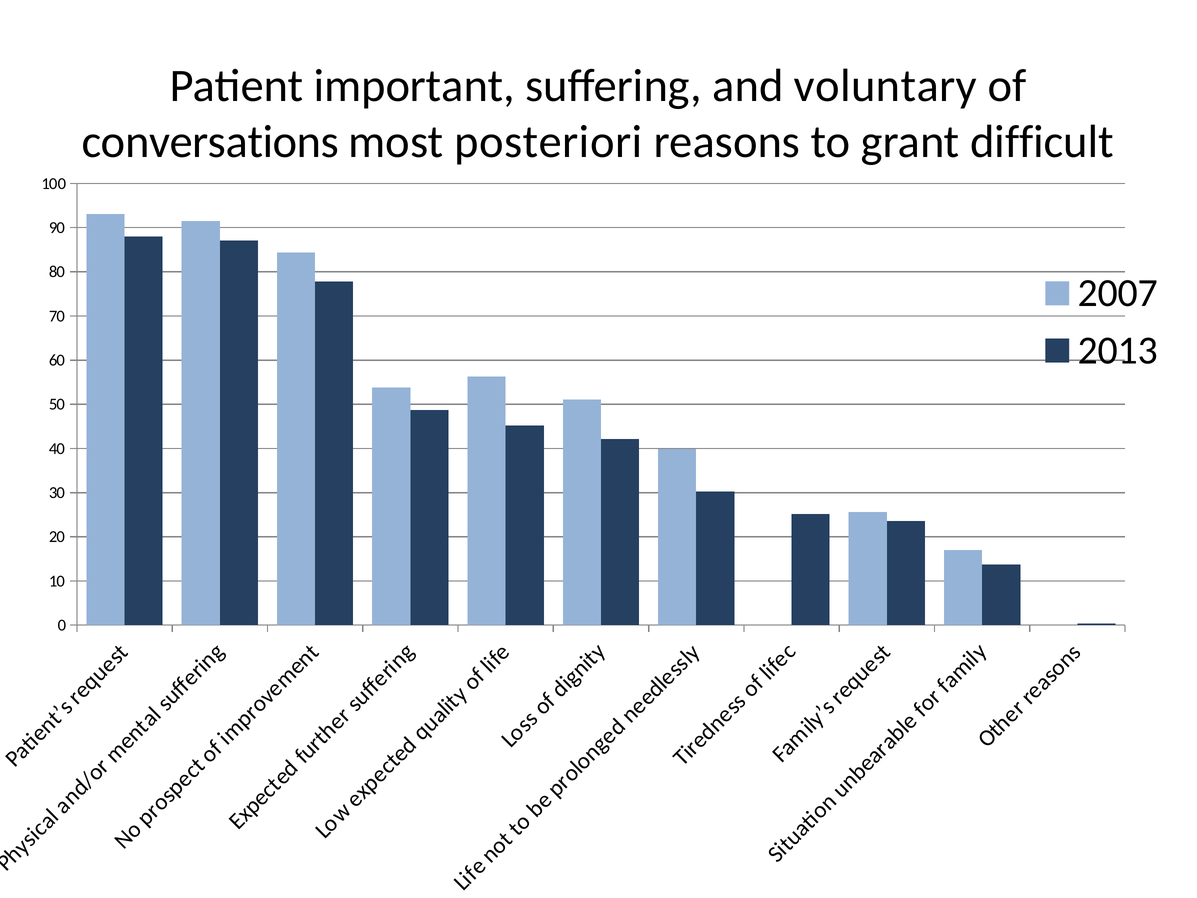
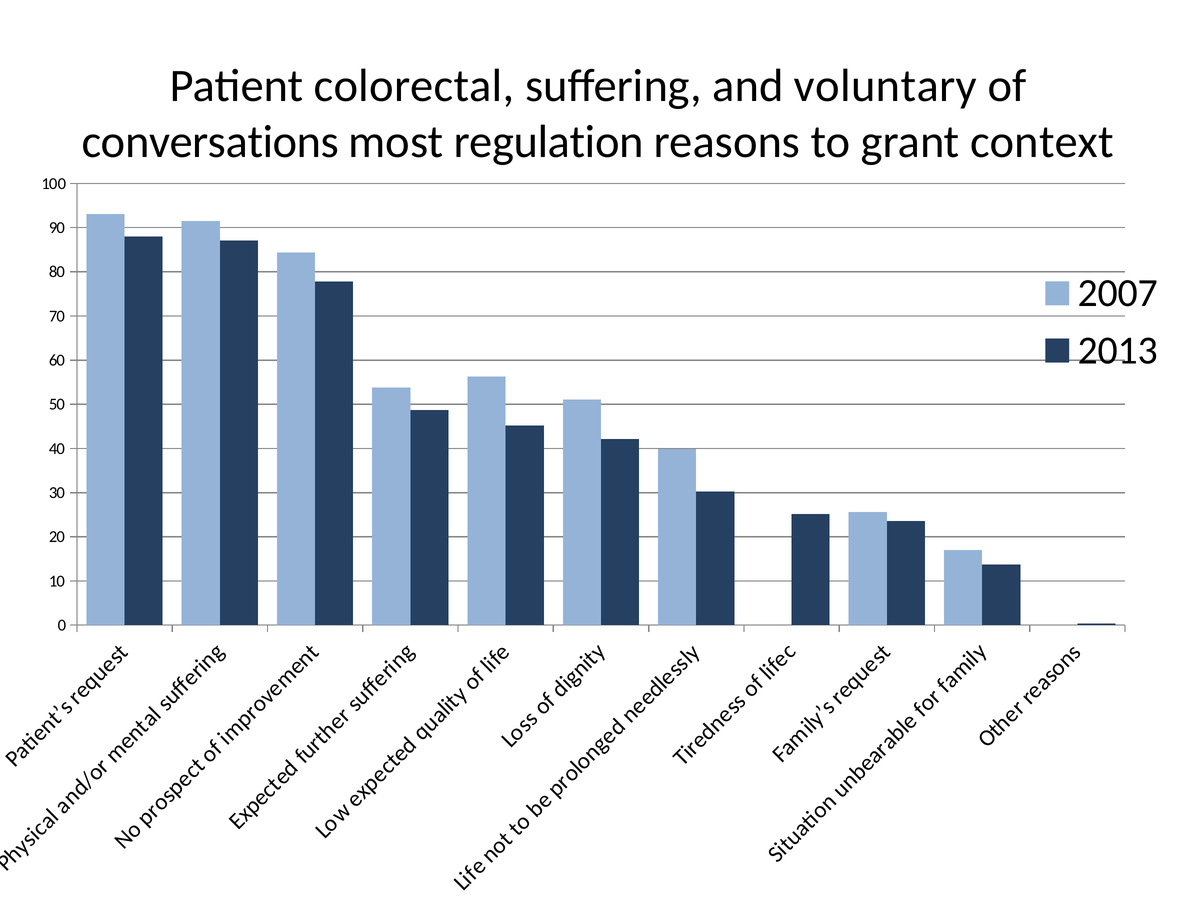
important: important -> colorectal (414, 86)
posteriori: posteriori -> regulation (549, 142)
difficult: difficult -> context (1042, 142)
